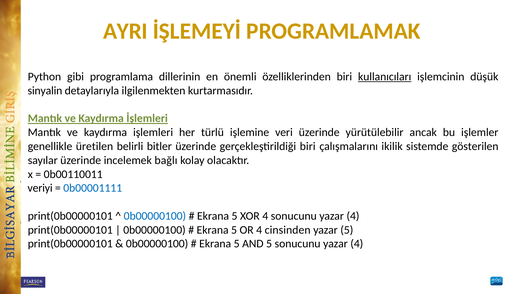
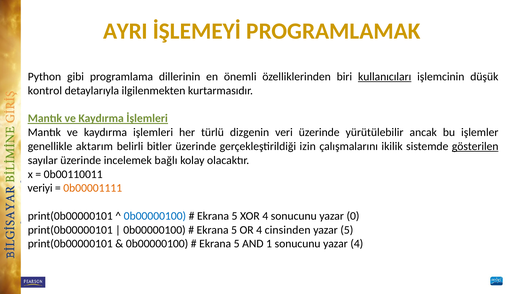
sinyalin: sinyalin -> kontrol (45, 91)
işlemine: işlemine -> dizgenin (250, 132)
üretilen: üretilen -> aktarım (94, 146)
gerçekleştirildiği biri: biri -> izin (308, 146)
gösterilen underline: none -> present (475, 146)
0b00001111 colour: blue -> orange (93, 188)
4 sonucunu yazar 4: 4 -> 0 (353, 216)
AND 5: 5 -> 1 (269, 244)
